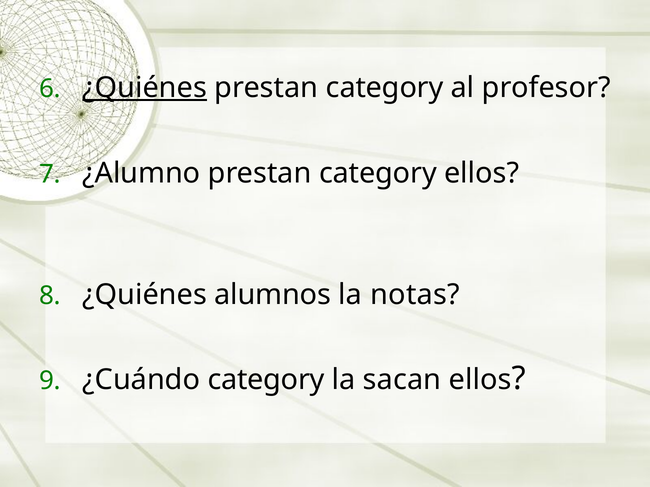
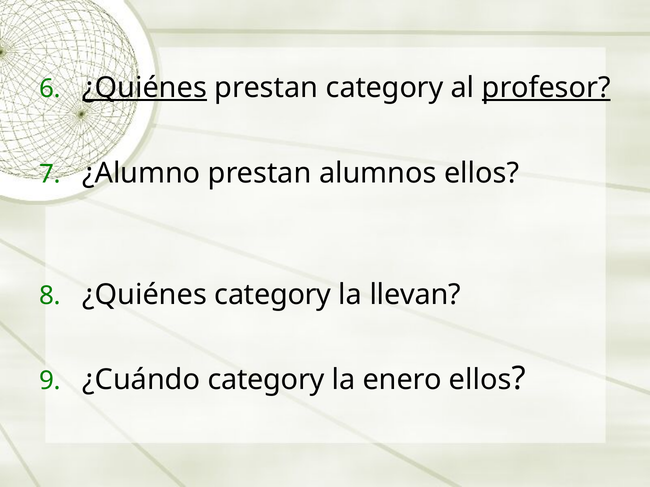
profesor underline: none -> present (546, 88)
category: category -> alumnos (378, 174)
¿Quiénes alumnos: alumnos -> category (273, 295)
notas: notas -> llevan (415, 295)
sacan: sacan -> enero (402, 380)
